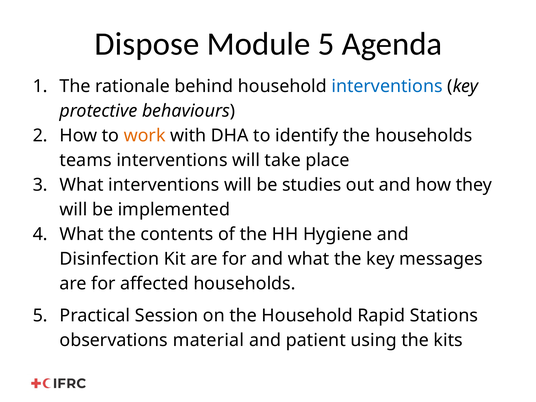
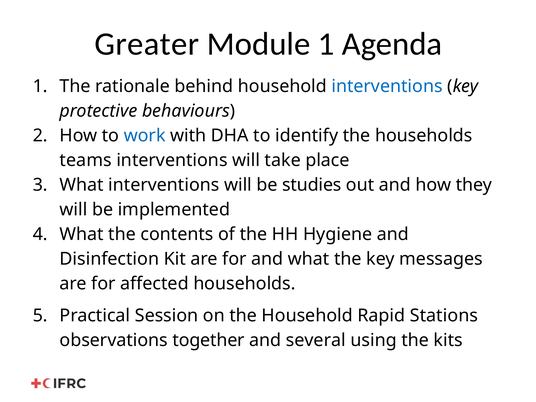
Dispose: Dispose -> Greater (147, 44)
Module 5: 5 -> 1 (326, 44)
work colour: orange -> blue (145, 136)
material: material -> together (209, 340)
patient: patient -> several (316, 340)
